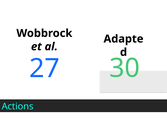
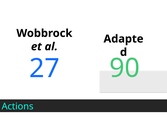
30: 30 -> 90 (125, 68)
